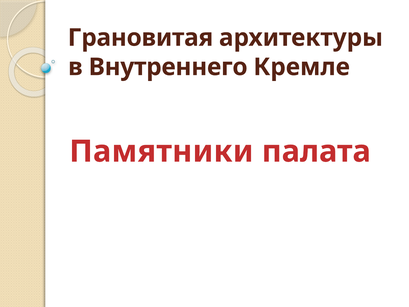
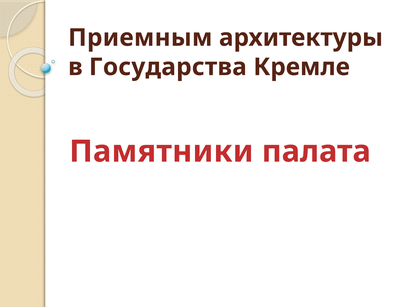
Грановитая: Грановитая -> Приемным (140, 38)
Внутреннего: Внутреннего -> Государства (168, 67)
